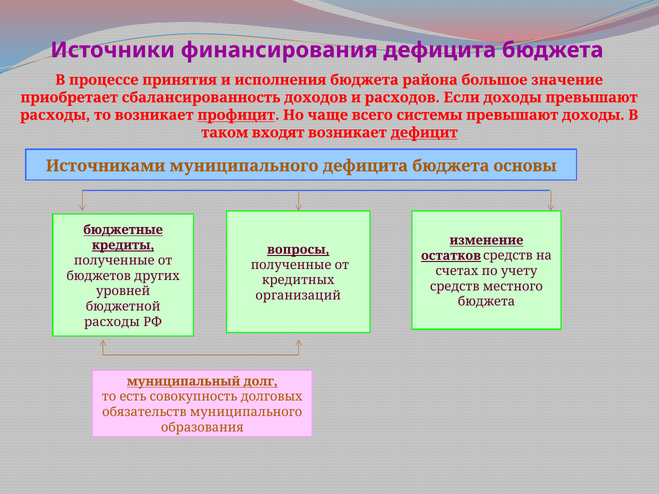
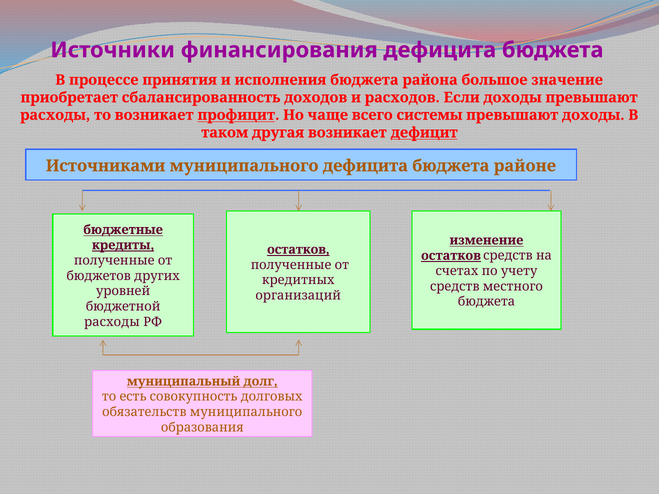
входят: входят -> другая (278, 133)
основы: основы -> районе (525, 166)
вопросы: вопросы -> остатков (298, 250)
